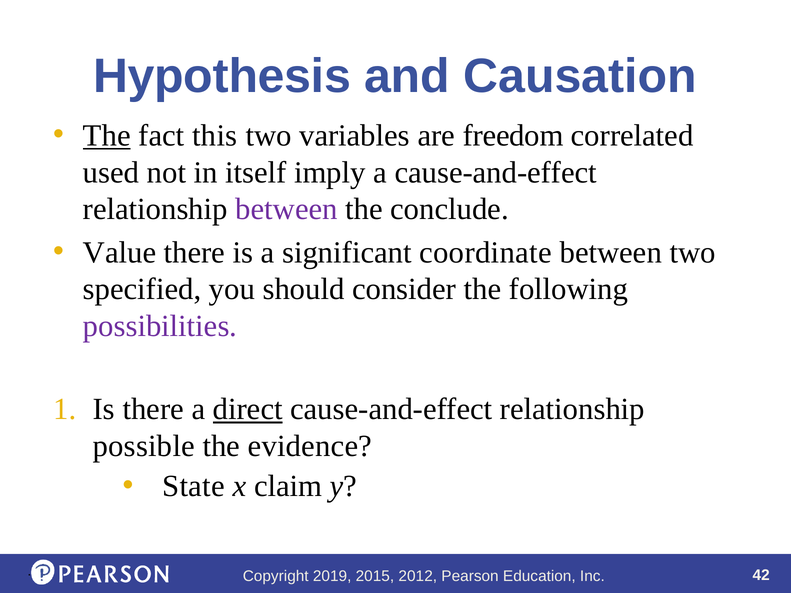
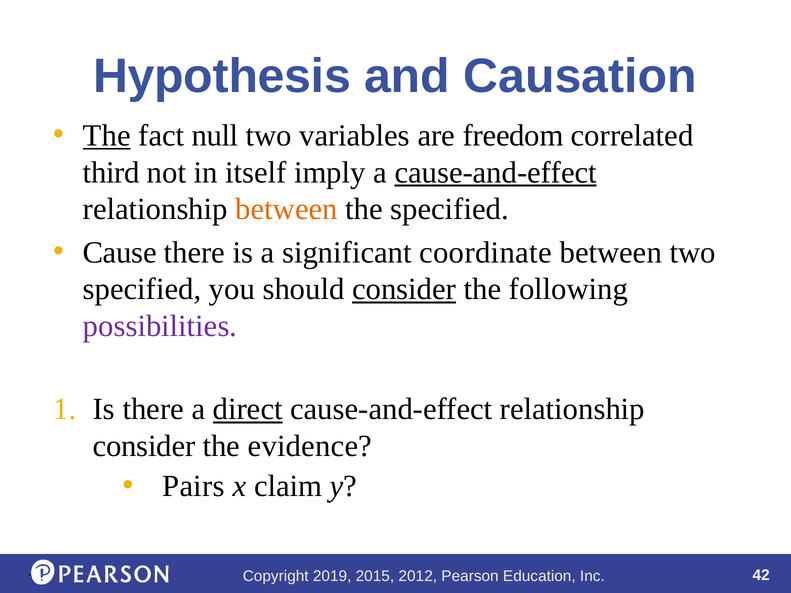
this: this -> null (215, 136)
used: used -> third (111, 172)
cause-and-effect underline: none -> present (496, 172)
between colour: purple -> orange (286, 209)
the conclude: conclude -> specified (450, 209)
Value: Value -> Cause (120, 252)
consider underline: none -> present (404, 289)
possible: possible -> consider (144, 446)
State: State -> Pairs (193, 486)
